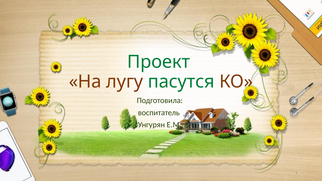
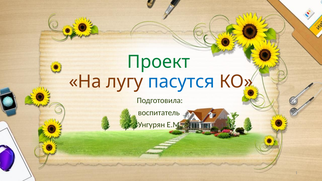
пасутся colour: green -> blue (181, 82)
